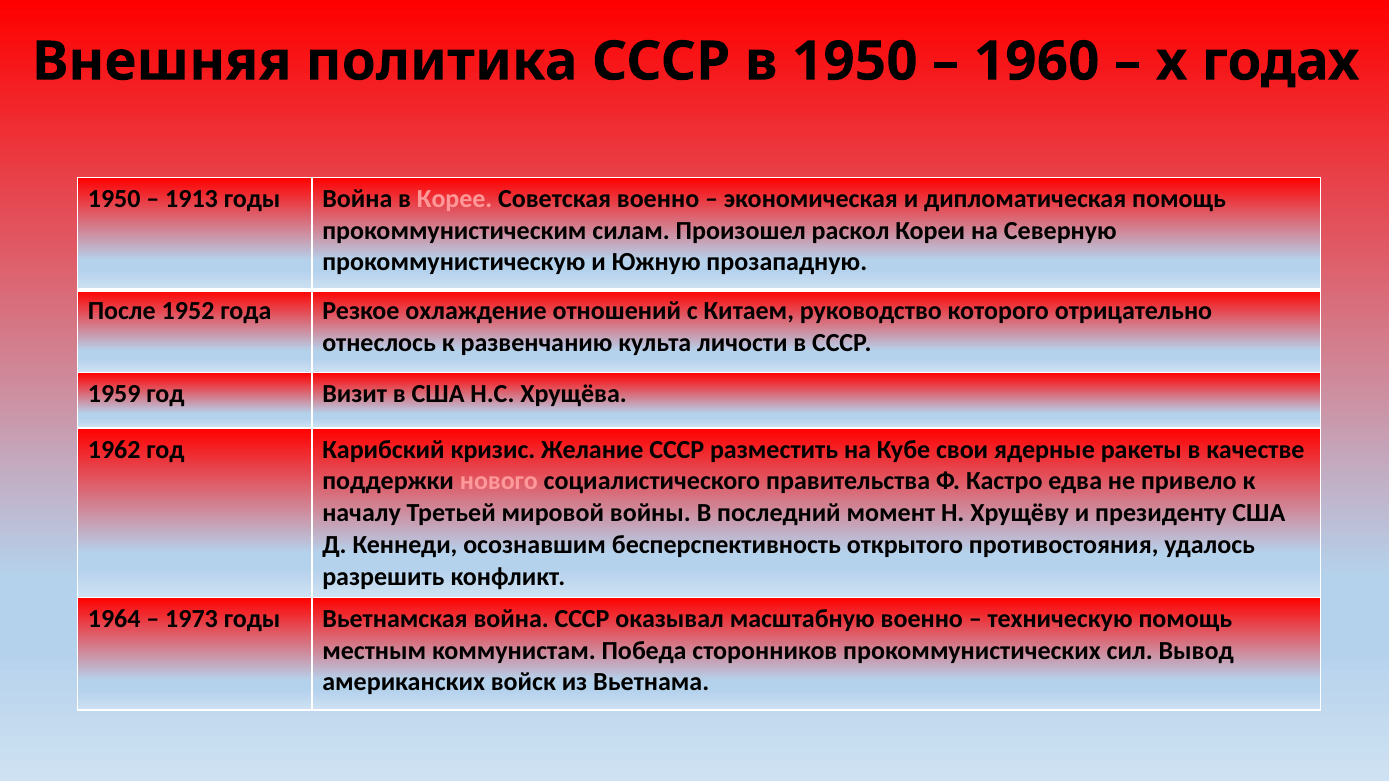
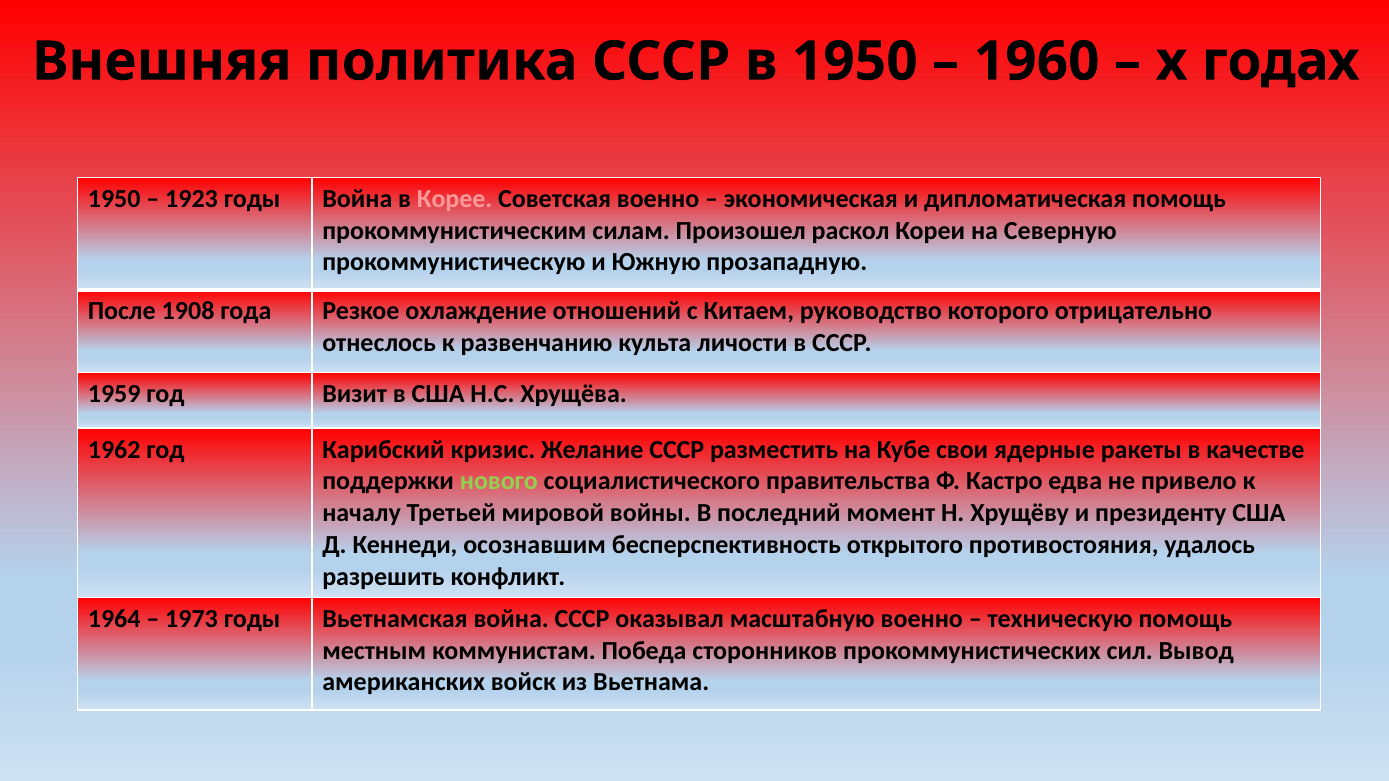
1913: 1913 -> 1923 (192, 199)
1952: 1952 -> 1908 (188, 311)
нового colour: pink -> light green (499, 481)
